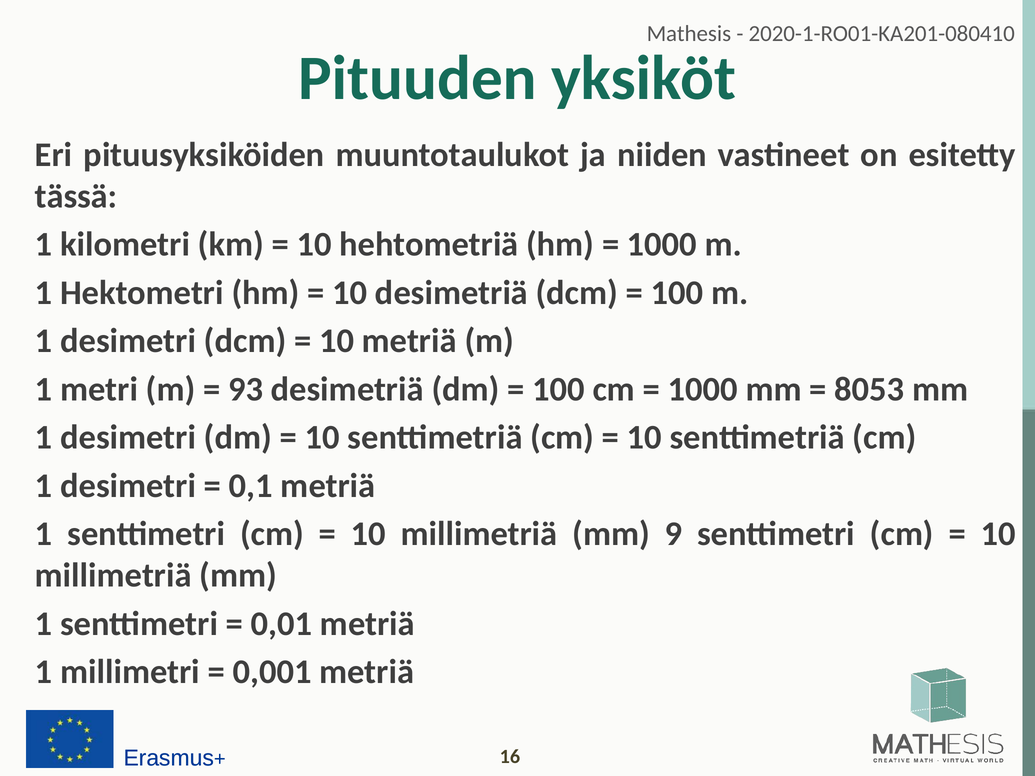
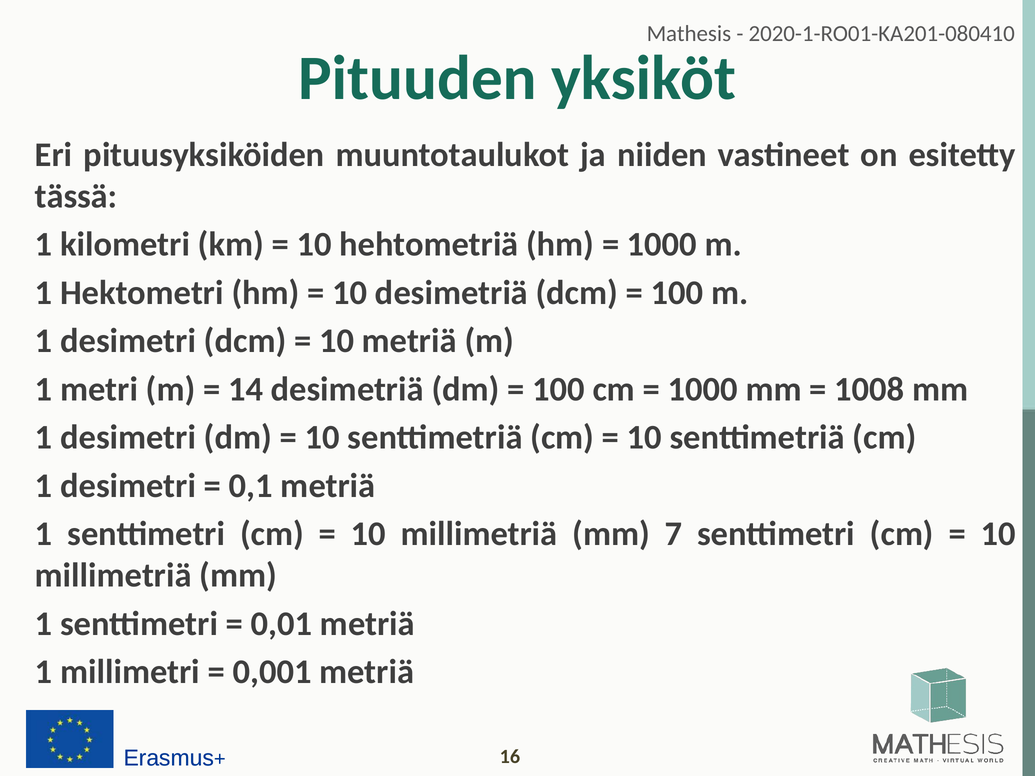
93: 93 -> 14 (246, 389)
8053: 8053 -> 1008 (869, 389)
9: 9 -> 7 (674, 534)
